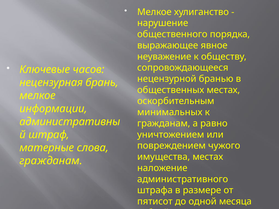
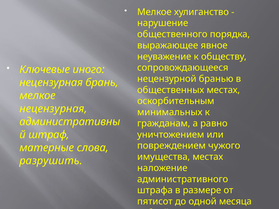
часов: часов -> иного (89, 70)
информации: информации -> нецензурная (53, 109)
гражданам: гражданам -> разрушить (51, 161)
